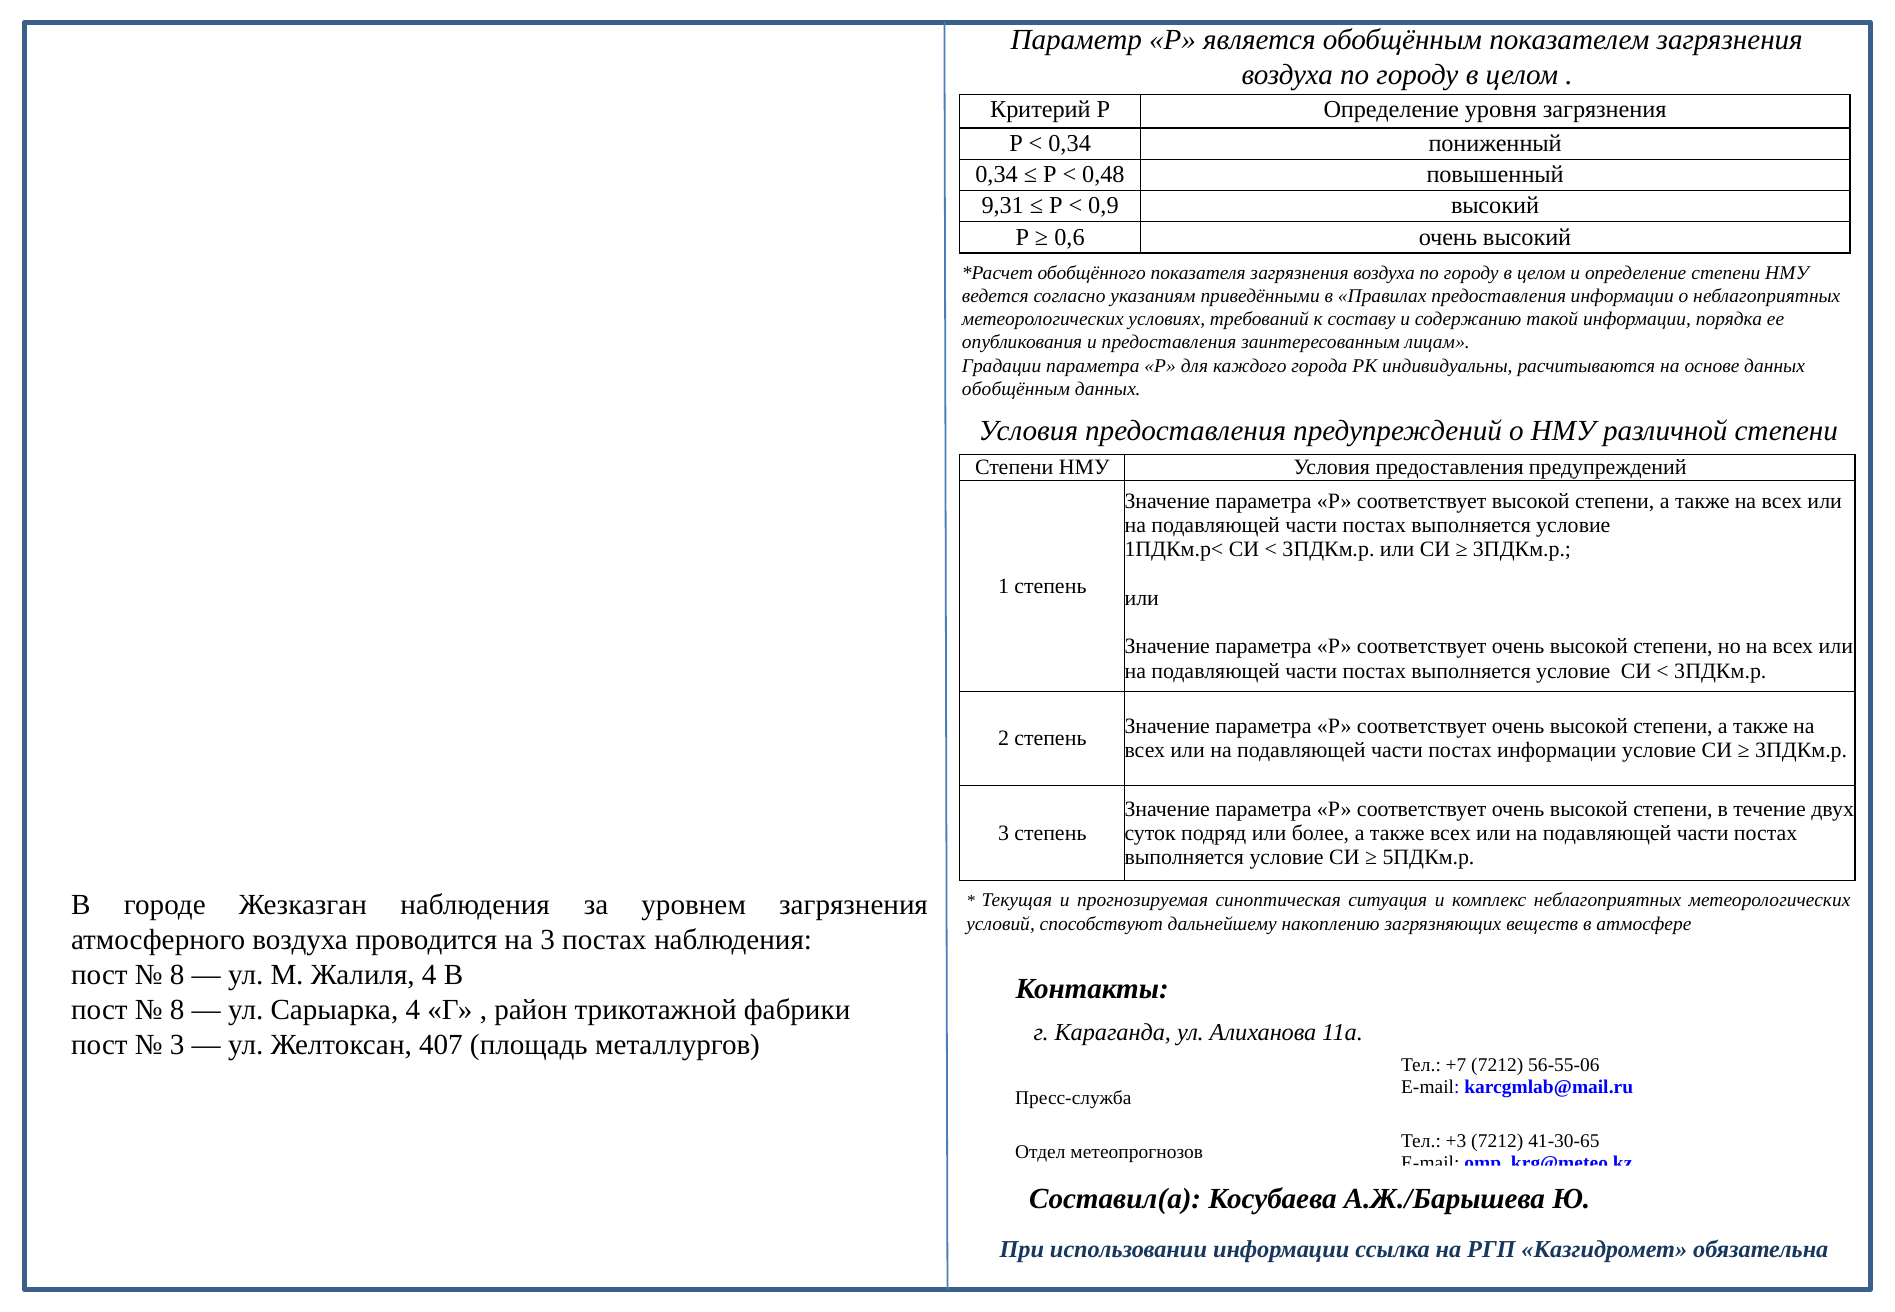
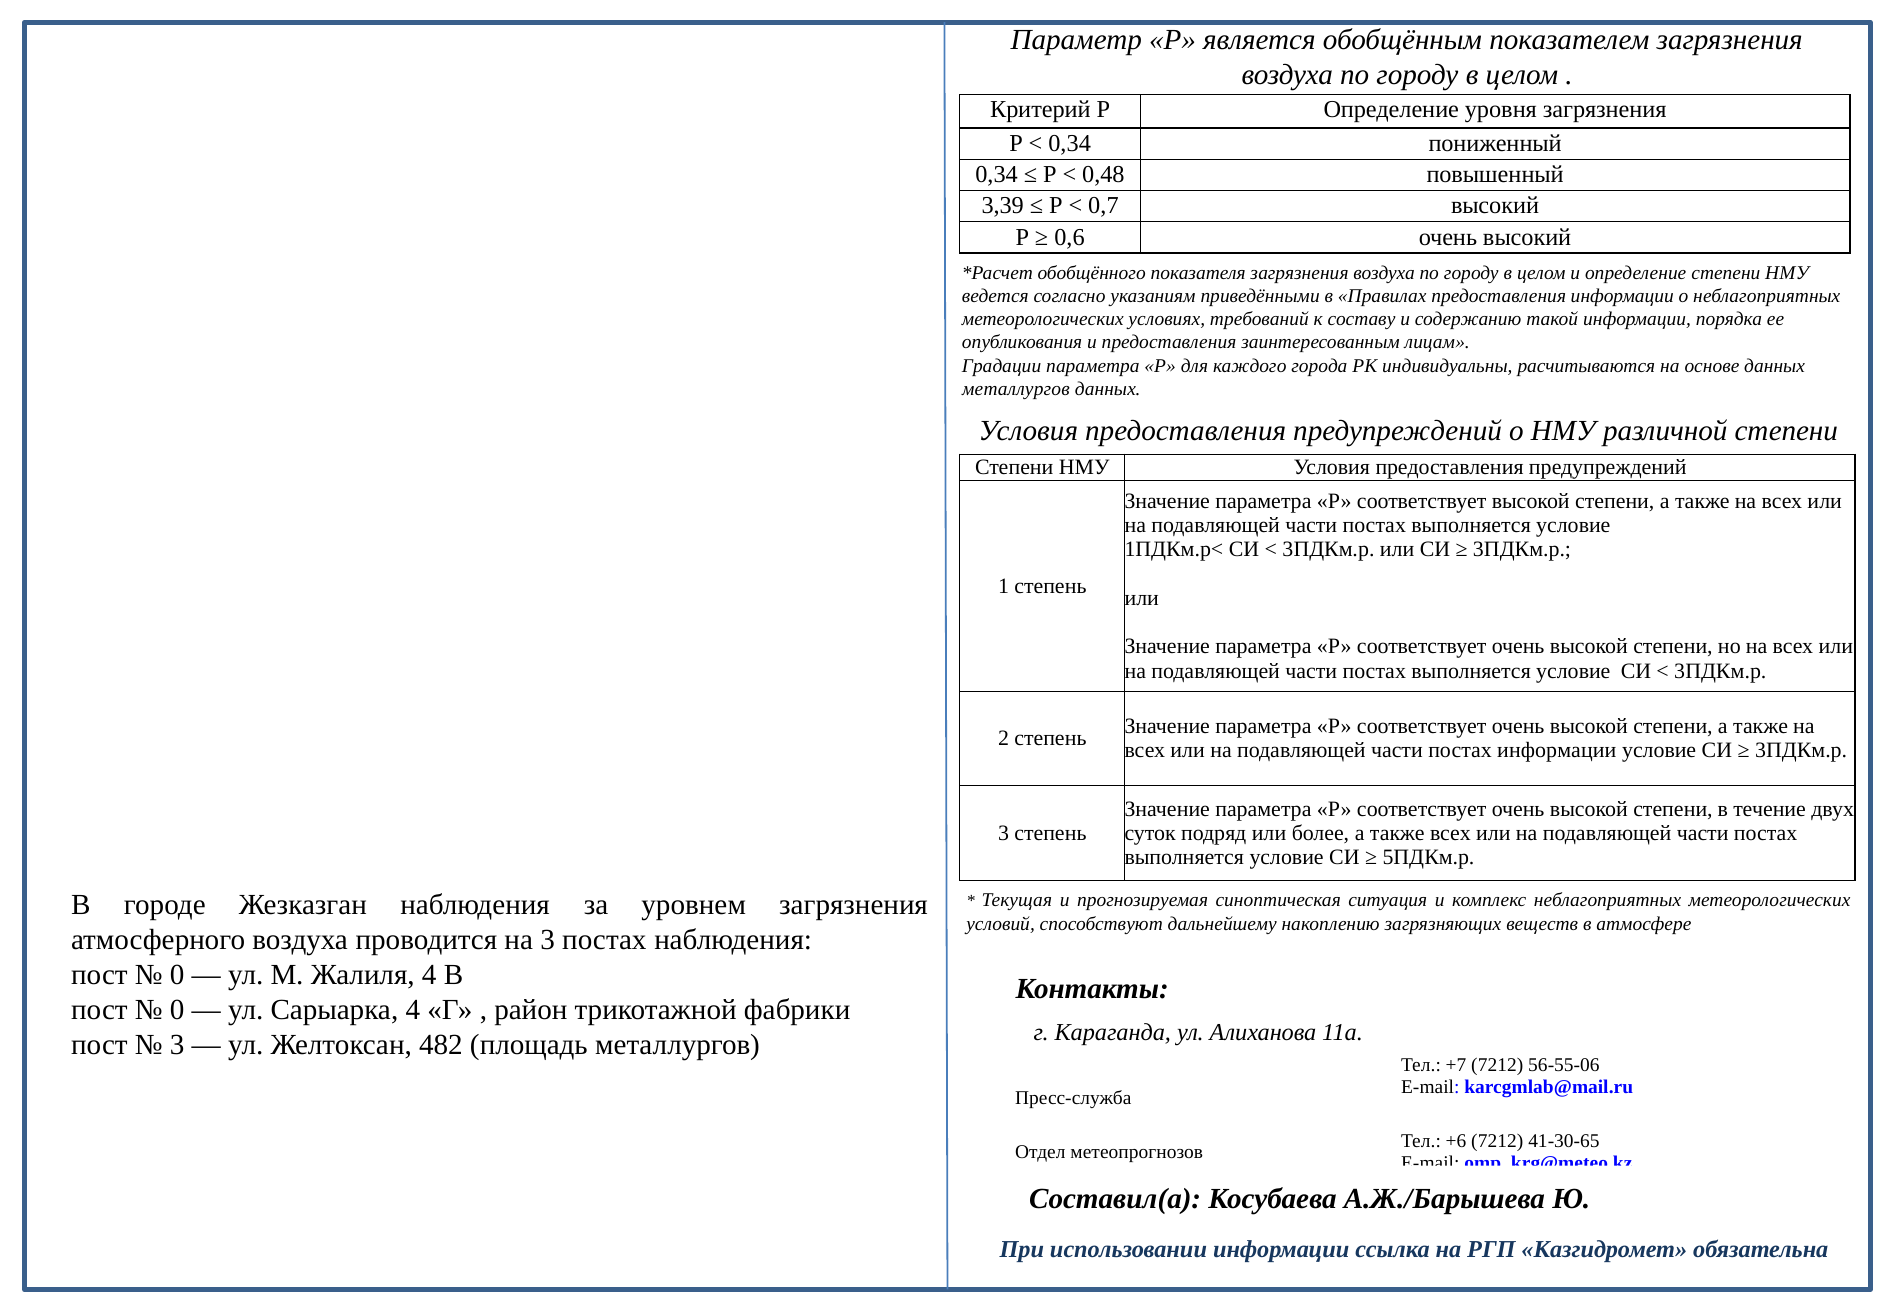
9,31: 9,31 -> 3,39 (1003, 206)
0,9: 0,9 -> 0,7 (1103, 206)
обобщённым: обобщённым -> металлургов (1016, 389)
8: 8 -> 0 (177, 974)
8: 8 -> 0 (177, 1009)
407: 407 -> 482 (441, 1044)
+3: +3 -> +6 (1456, 1141)
